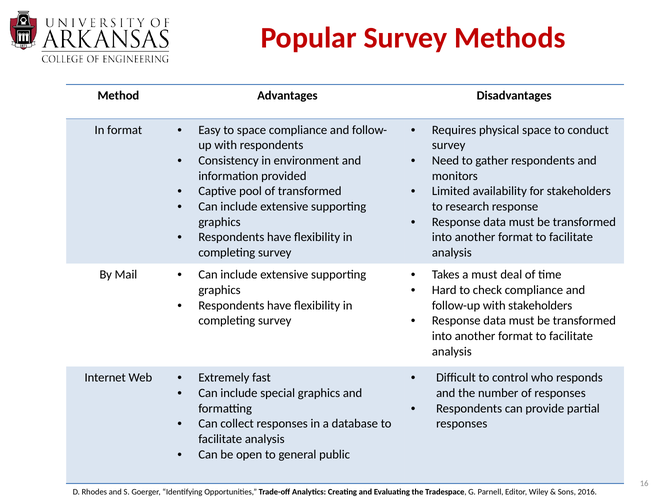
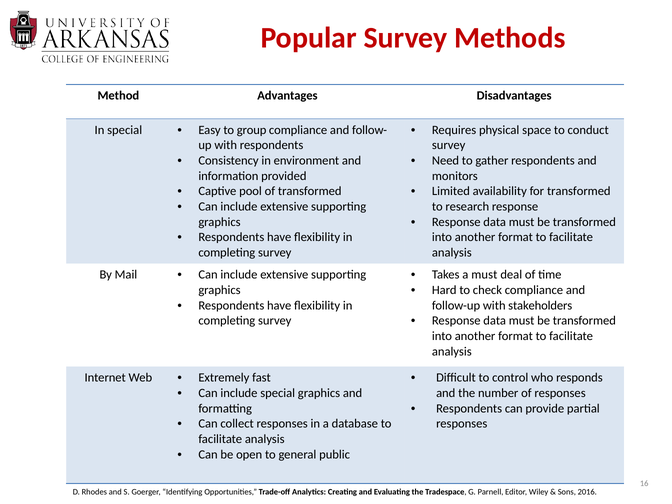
In format: format -> special (125, 130)
to space: space -> group (252, 130)
for stakeholders: stakeholders -> transformed (579, 191)
